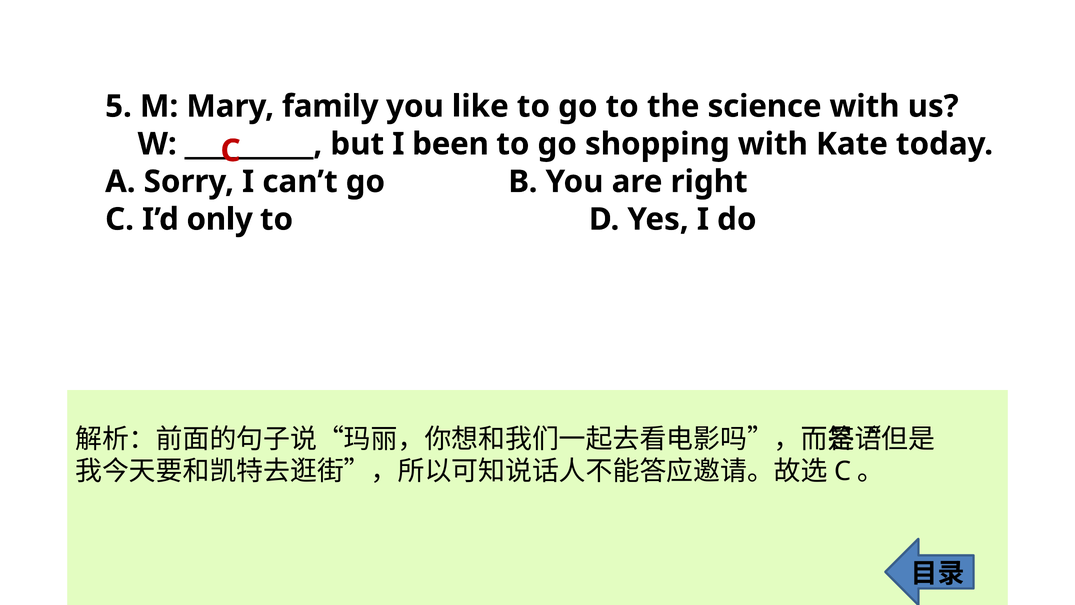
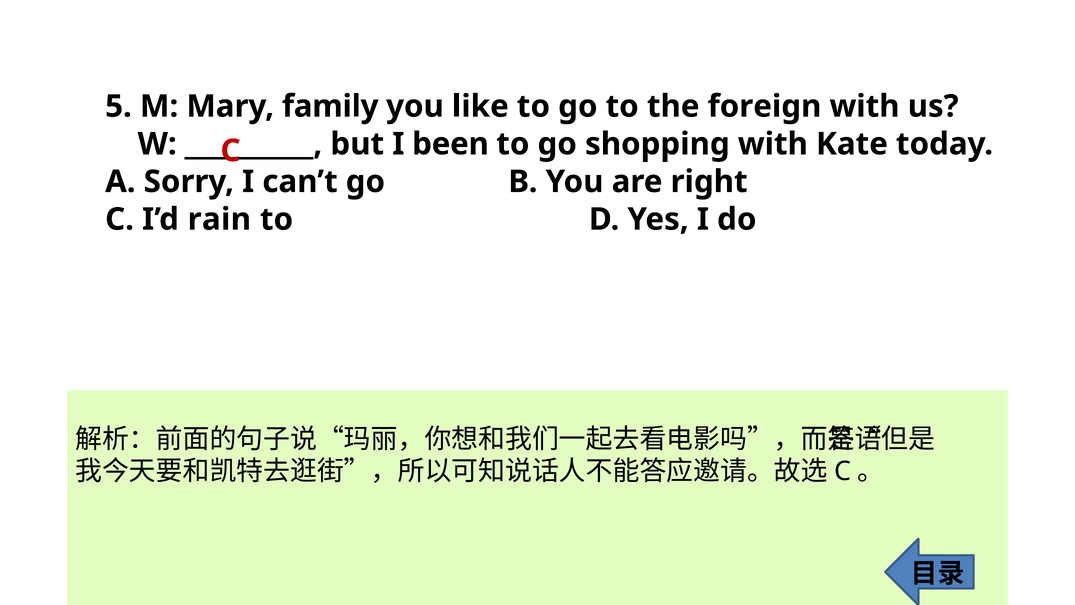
science: science -> foreign (765, 106)
only: only -> rain (219, 219)
